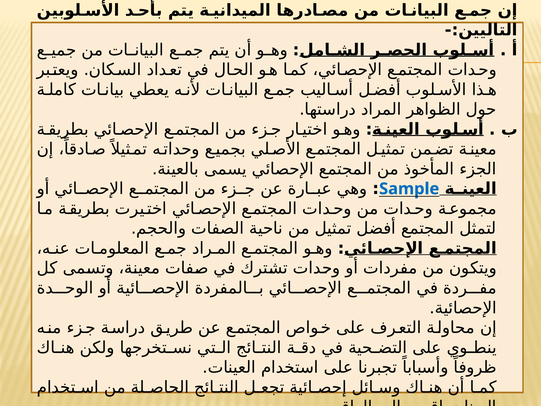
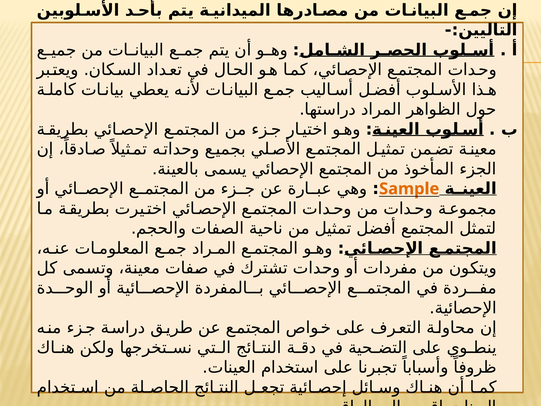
Sample colour: blue -> orange (409, 189)
